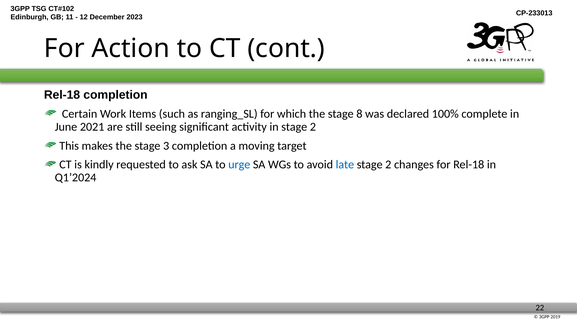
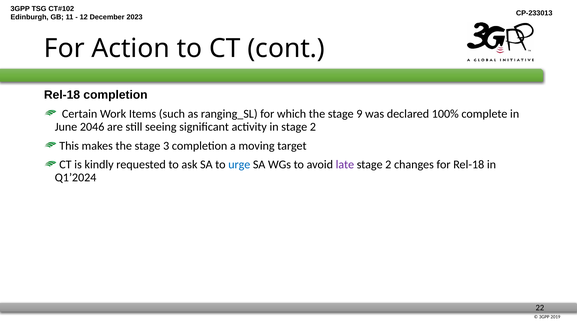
8: 8 -> 9 (359, 114)
2021: 2021 -> 2046 (92, 127)
late colour: blue -> purple (345, 165)
